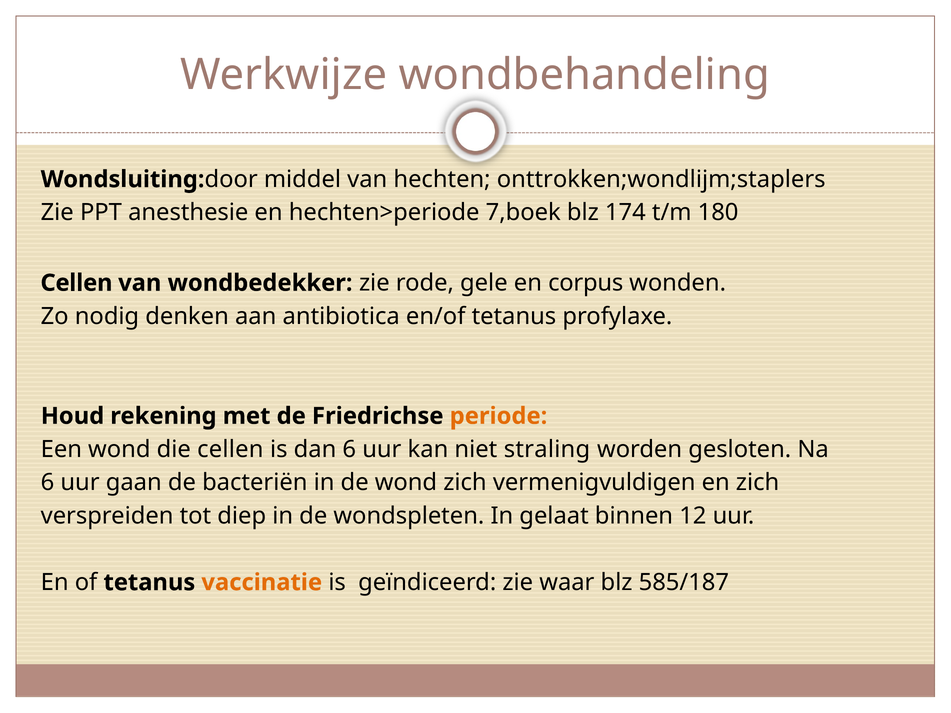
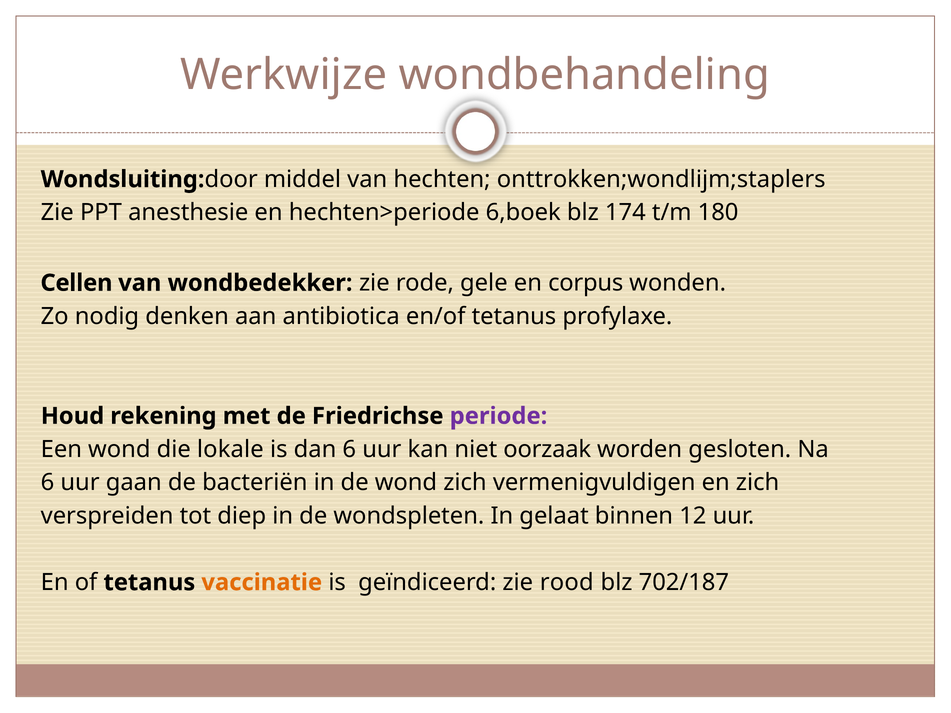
7,boek: 7,boek -> 6,boek (523, 213)
periode colour: orange -> purple (499, 416)
die cellen: cellen -> lokale (230, 449)
straling: straling -> oorzaak (547, 449)
waar: waar -> rood (567, 583)
585/187: 585/187 -> 702/187 (684, 583)
